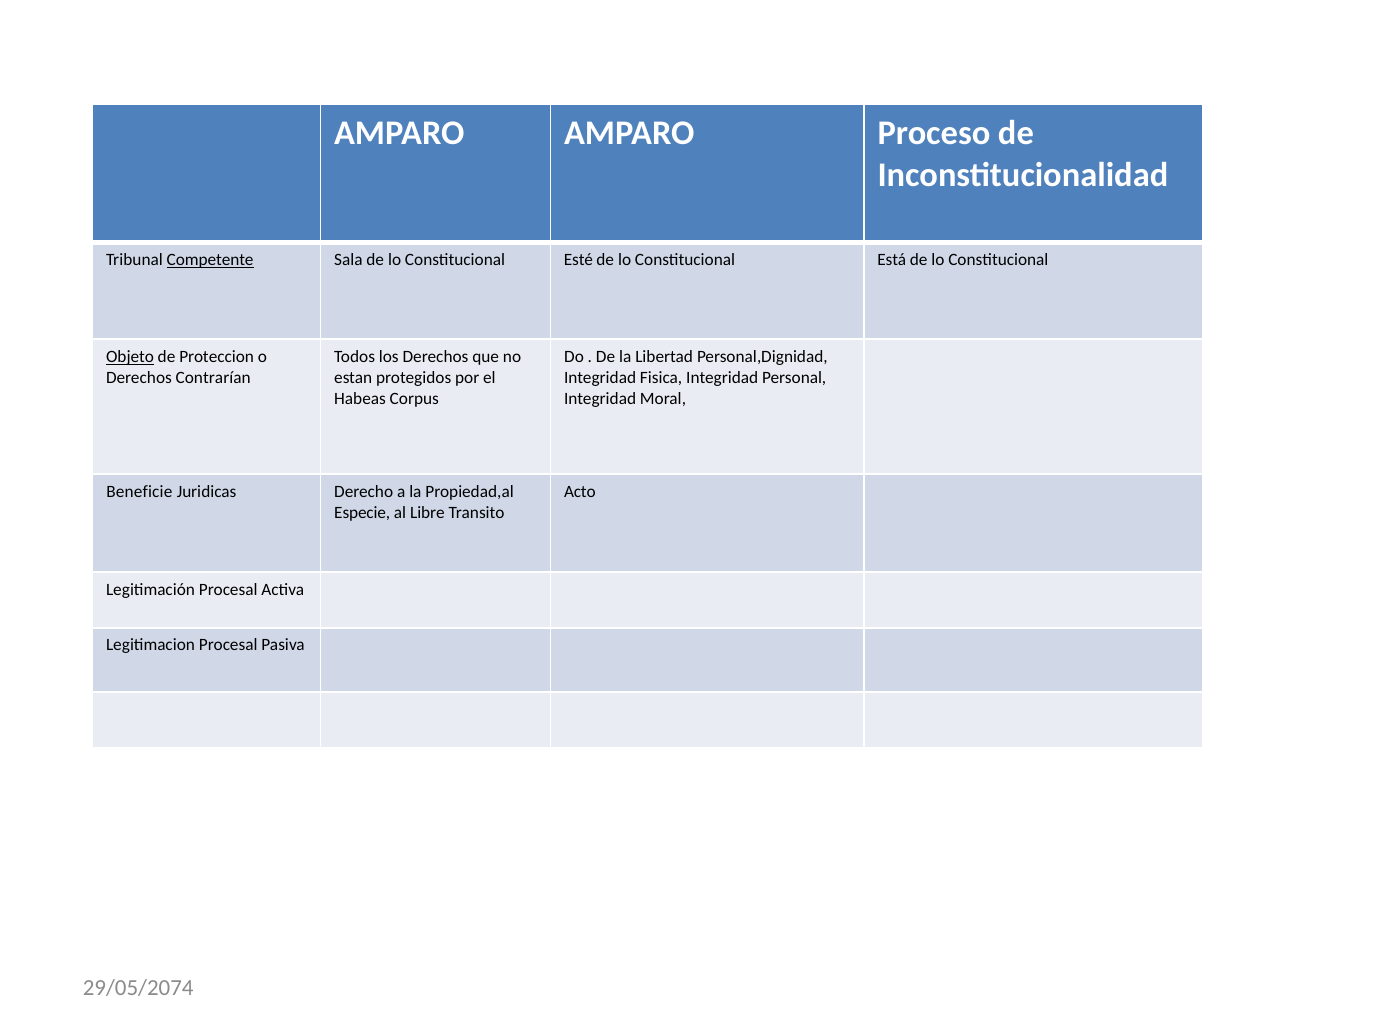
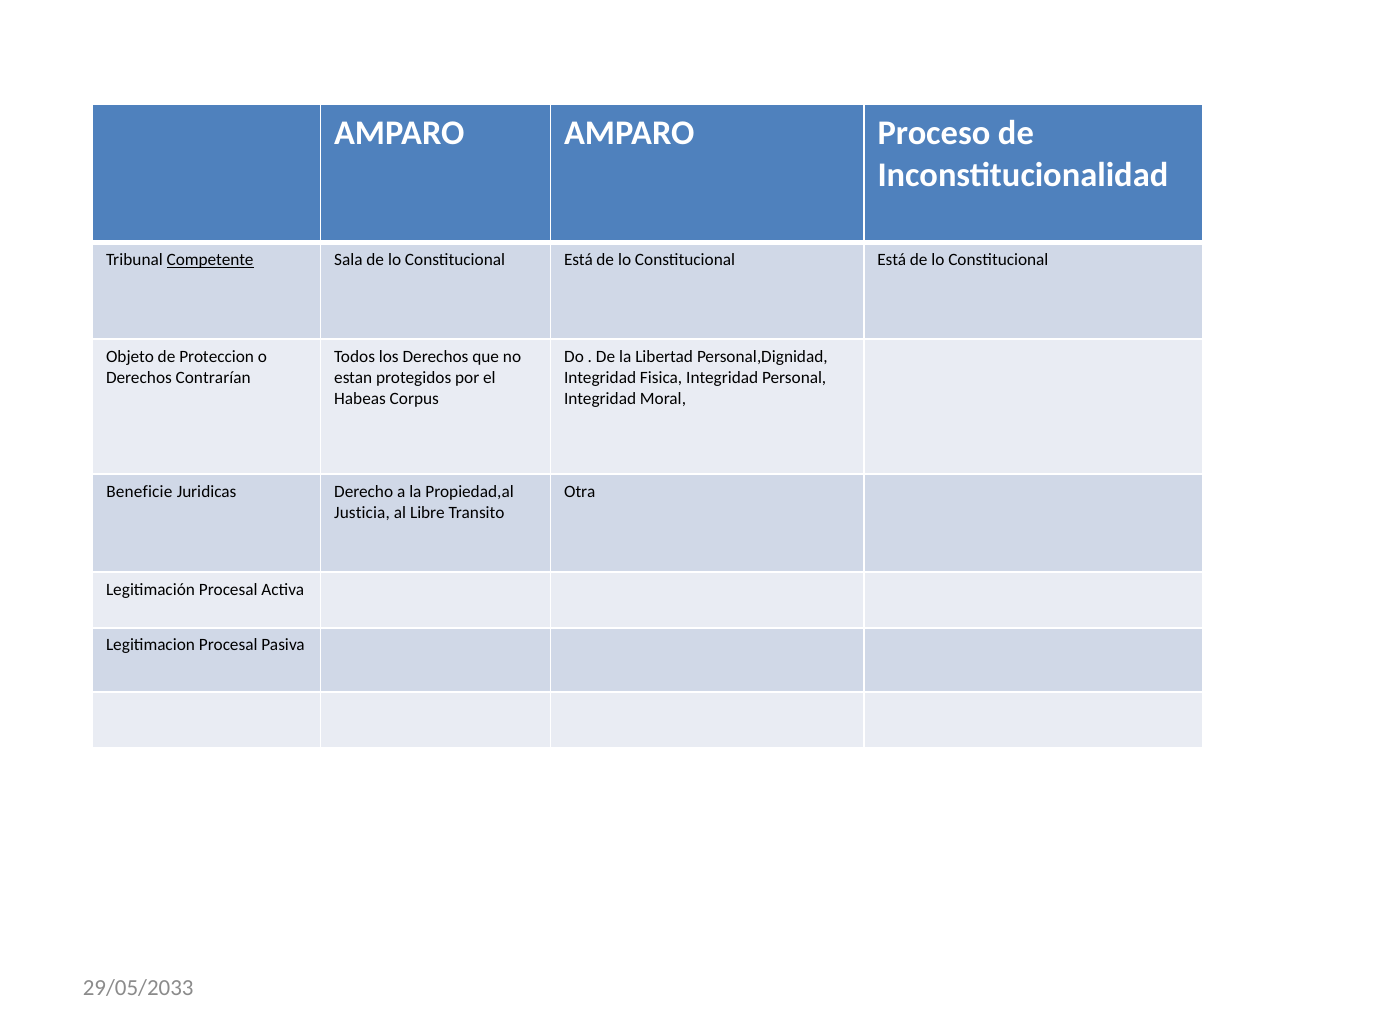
Esté: Esté -> Está (578, 260)
Objeto underline: present -> none (130, 357)
Acto: Acto -> Otra (580, 492)
Especie: Especie -> Justicia (362, 513)
29/05/2074: 29/05/2074 -> 29/05/2033 (138, 988)
